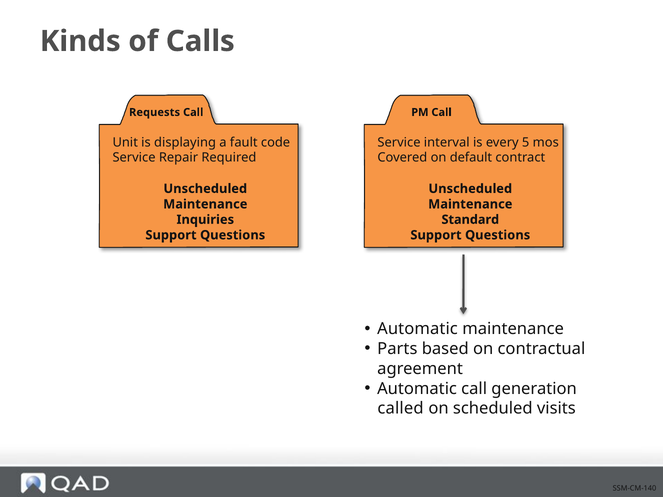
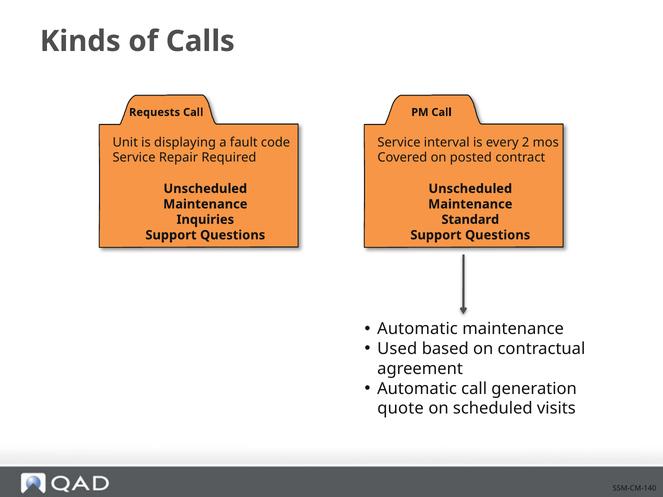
5: 5 -> 2 (526, 142)
default: default -> posted (471, 158)
Parts: Parts -> Used (397, 349)
called: called -> quote (401, 409)
